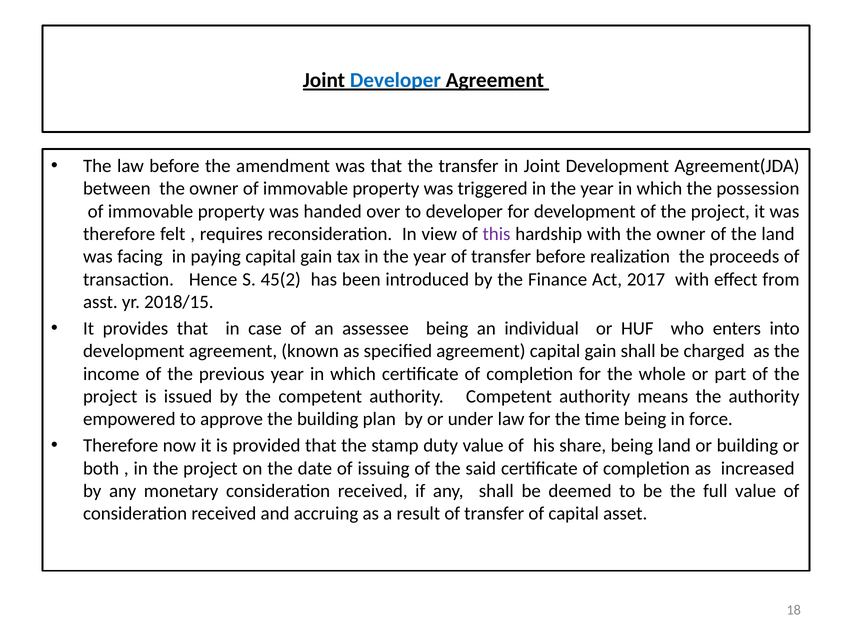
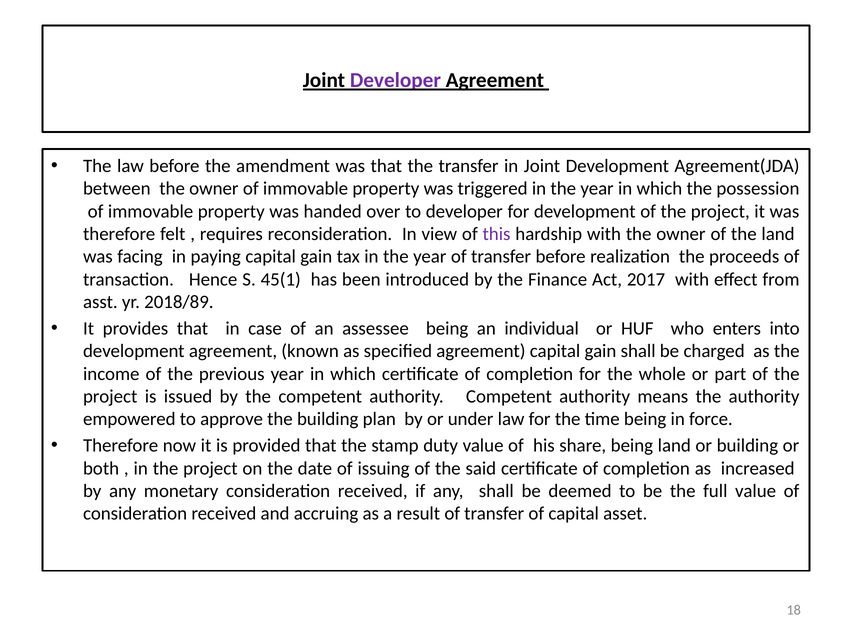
Developer colour: blue -> purple (395, 80)
45(2: 45(2 -> 45(1 (281, 279)
2018/15: 2018/15 -> 2018/89 (179, 302)
